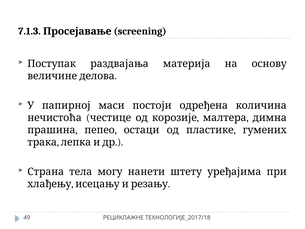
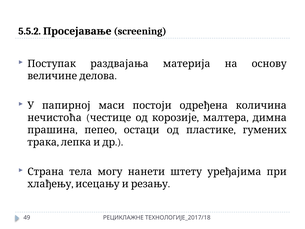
7.1.3: 7.1.3 -> 5.5.2 (30, 31)
